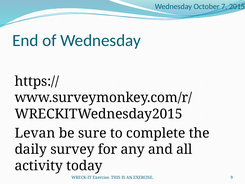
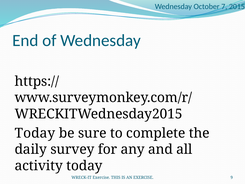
Levan: Levan -> Today (35, 133)
